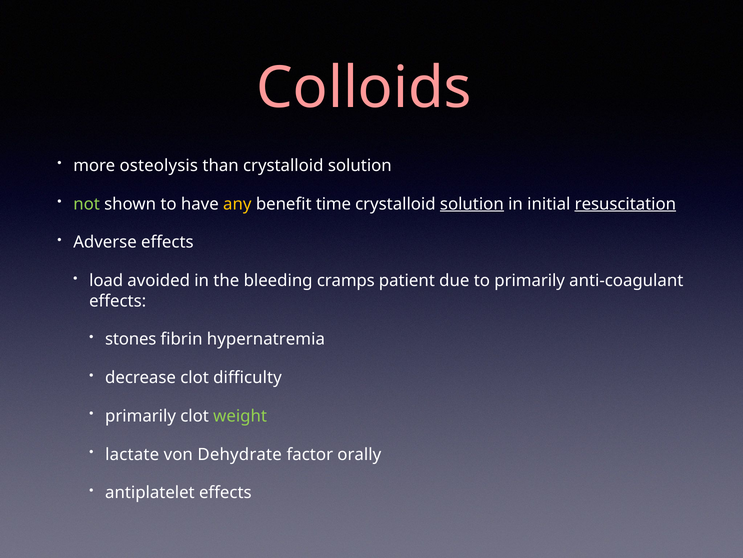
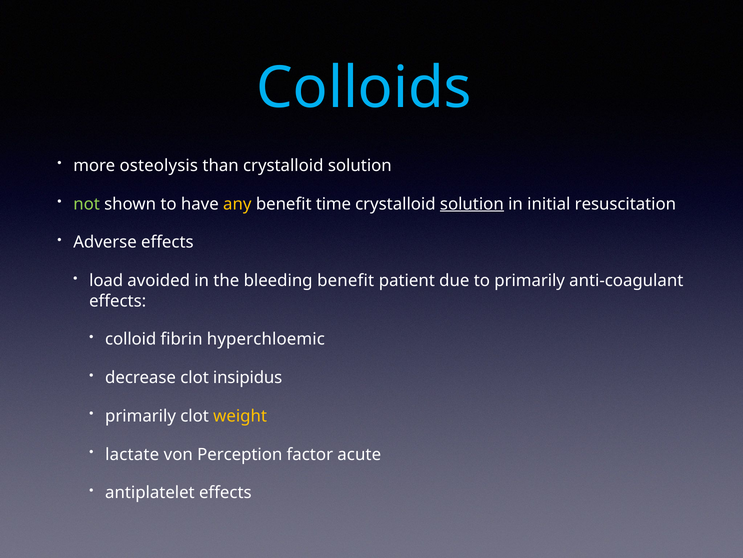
Colloids colour: pink -> light blue (364, 88)
resuscitation underline: present -> none (625, 204)
bleeding cramps: cramps -> benefit (346, 280)
stones: stones -> colloid (131, 339)
hypernatremia: hypernatremia -> hyperchloemic (266, 339)
difficulty: difficulty -> insipidus (248, 377)
weight colour: light green -> yellow (240, 416)
Dehydrate: Dehydrate -> Perception (240, 454)
orally: orally -> acute (359, 454)
